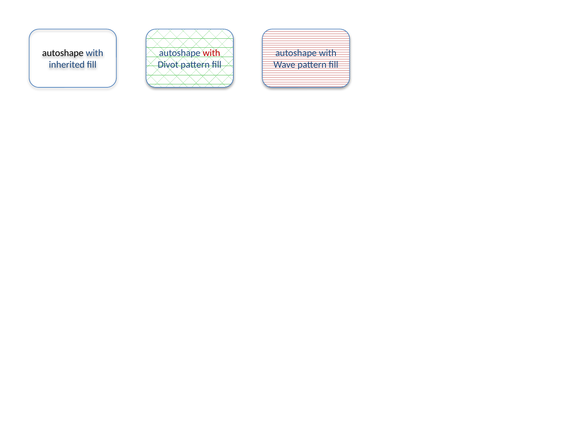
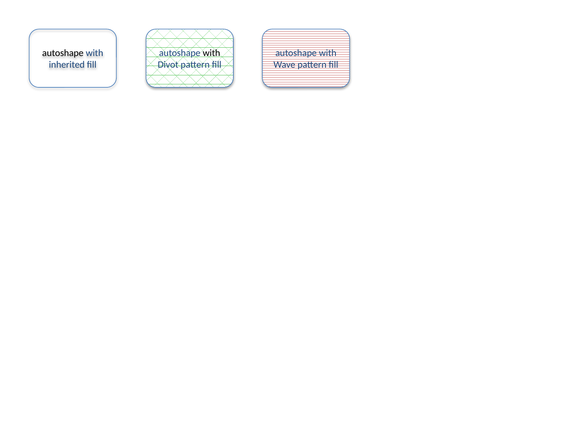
with colour: red -> black (211, 53)
